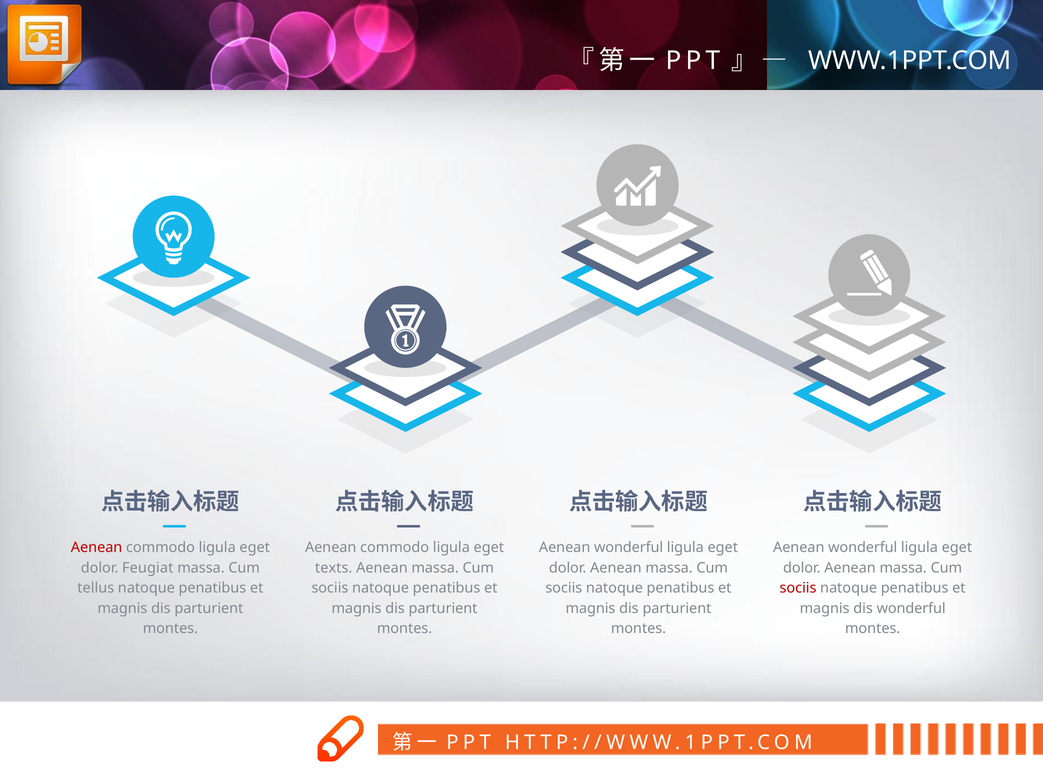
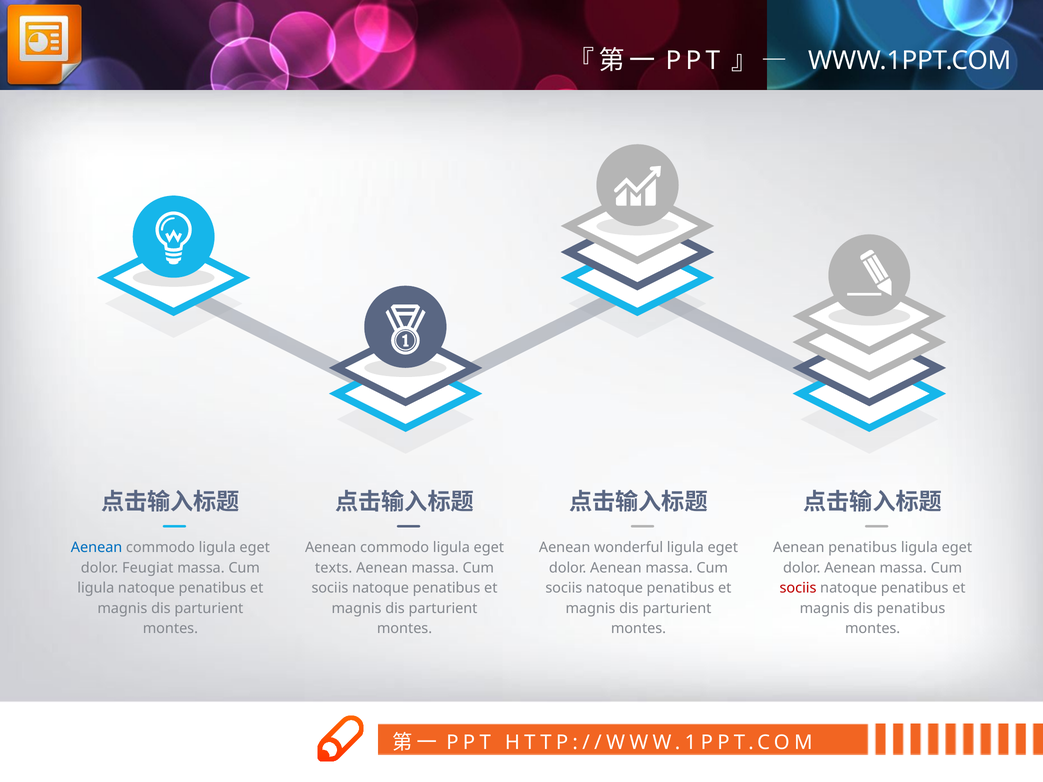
Aenean colour: red -> blue (97, 548)
wonderful: wonderful -> penatibus (863, 548)
tellus: tellus -> ligula (96, 588)
dis wonderful: wonderful -> penatibus (911, 609)
